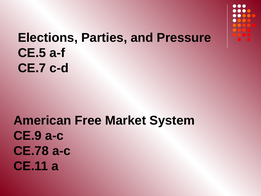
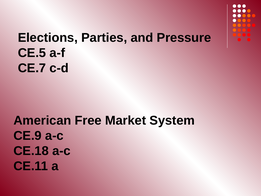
CE.78: CE.78 -> CE.18 (31, 151)
